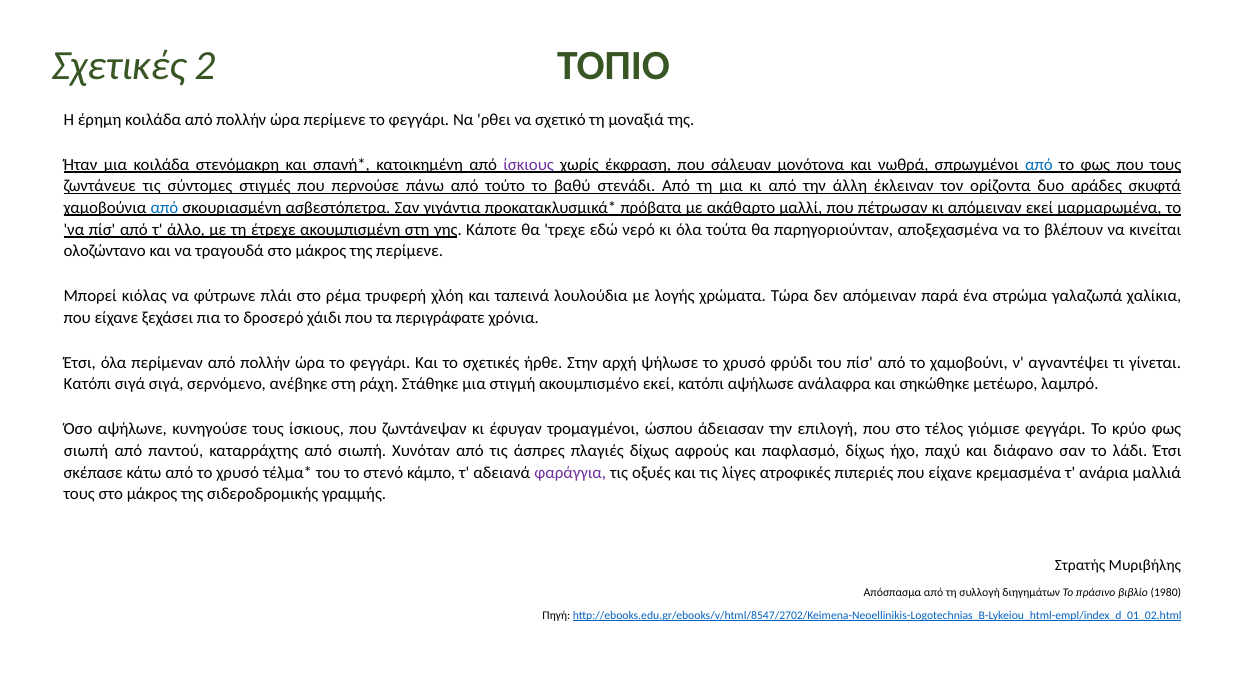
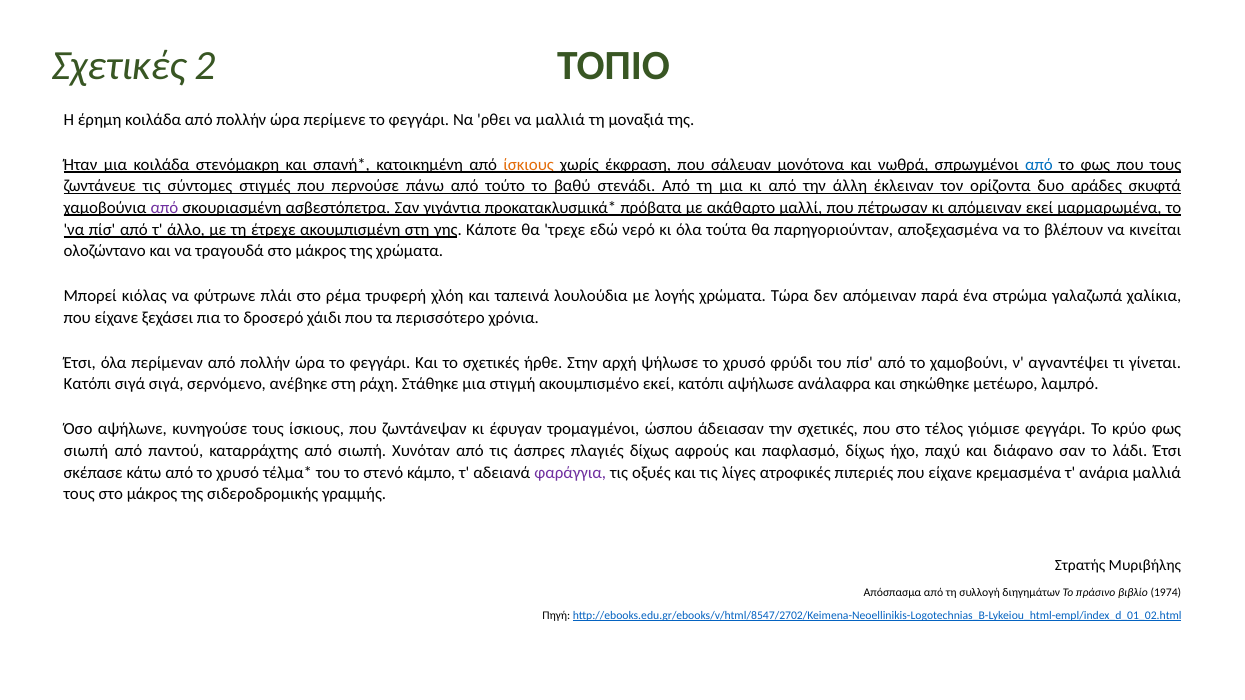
να σχετικό: σχετικό -> μαλλιά (560, 120)
ίσκιους colour: purple -> orange (529, 165)
από colour: blue -> purple (164, 208)
της περίμενε: περίμενε -> χρώματα (410, 251)
περιγράφατε: περιγράφατε -> περισσότερο (440, 318)
την επιλογή: επιλογή -> σχετικές (828, 430)
1980: 1980 -> 1974 (1166, 593)
